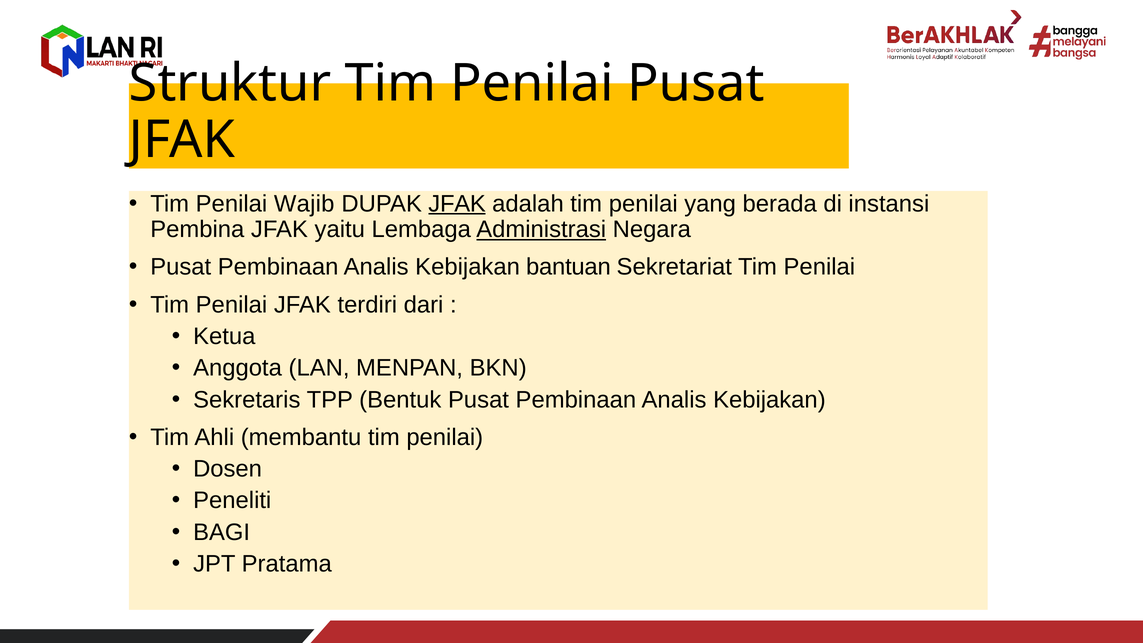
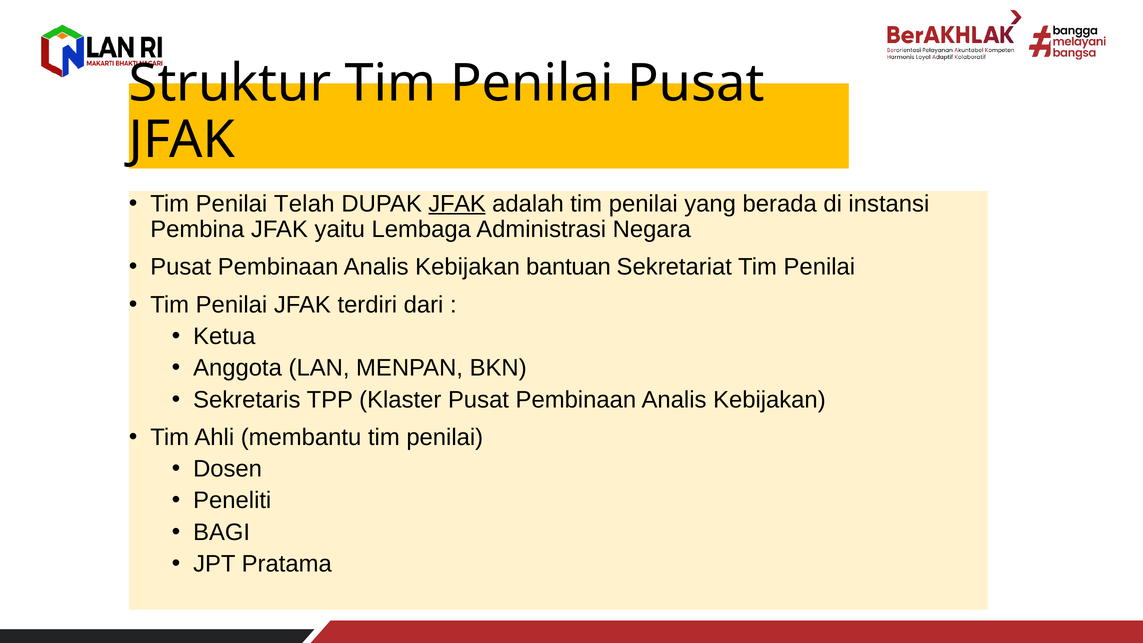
Wajib: Wajib -> Telah (304, 204)
Administrasi underline: present -> none (541, 229)
Bentuk: Bentuk -> Klaster (400, 400)
